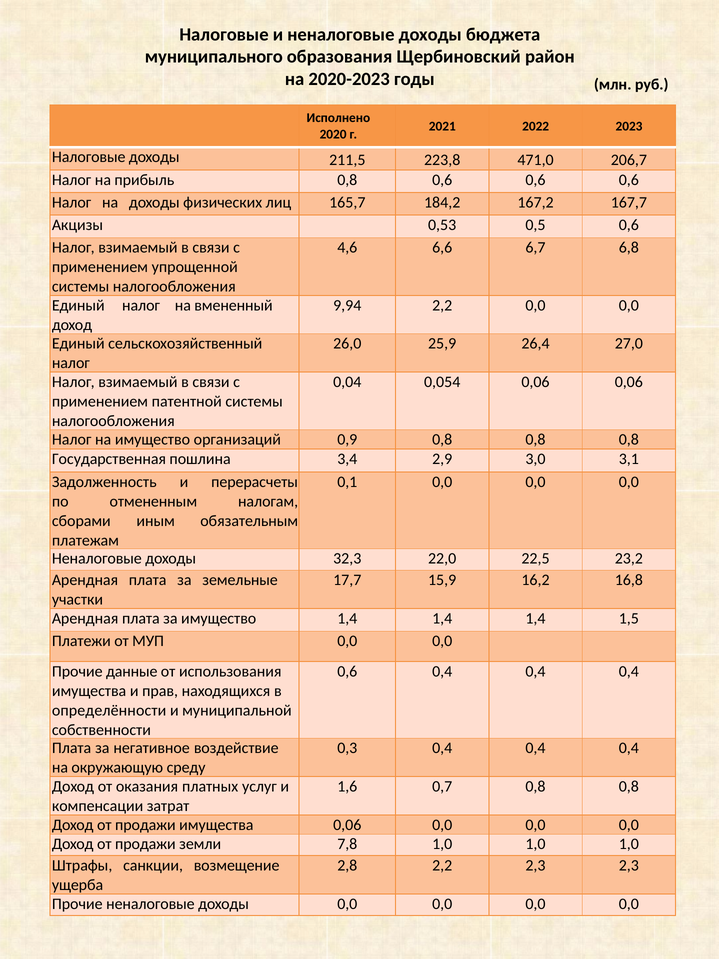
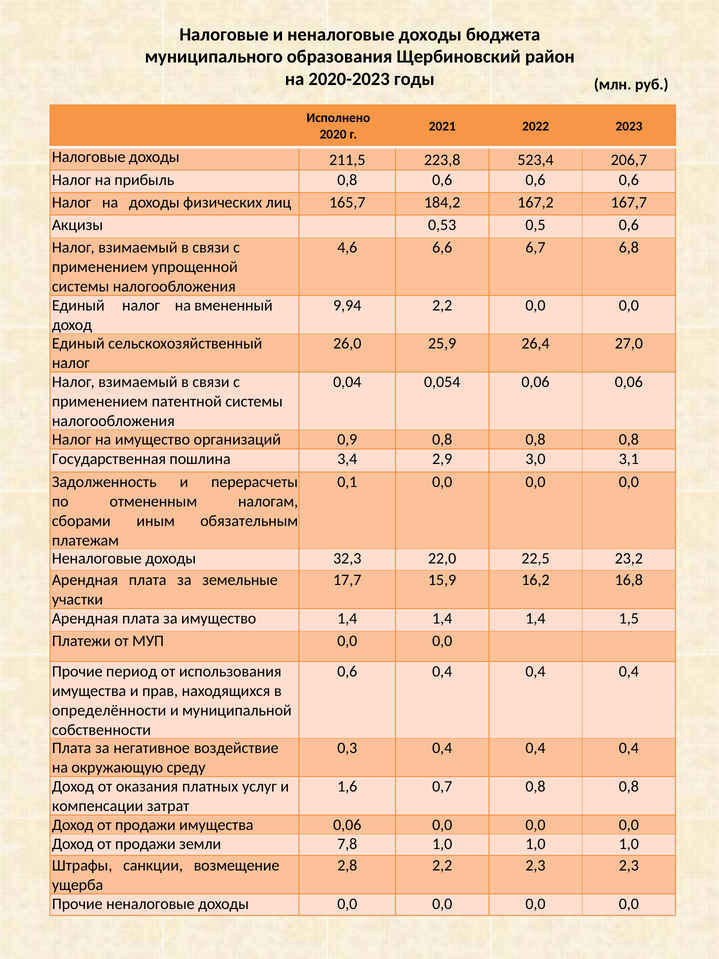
471,0: 471,0 -> 523,4 (536, 160)
данные: данные -> период (132, 671)
